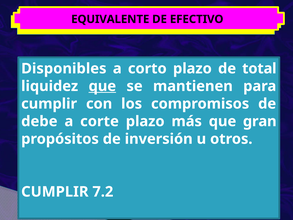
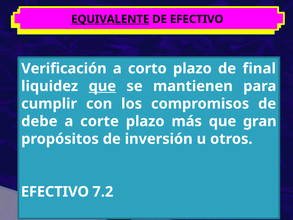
EQUIVALENTE underline: none -> present (110, 19)
Disponibles: Disponibles -> Verificación (64, 68)
total: total -> final (259, 68)
CUMPLIR: CUMPLIR -> EFECTIVO (55, 192)
